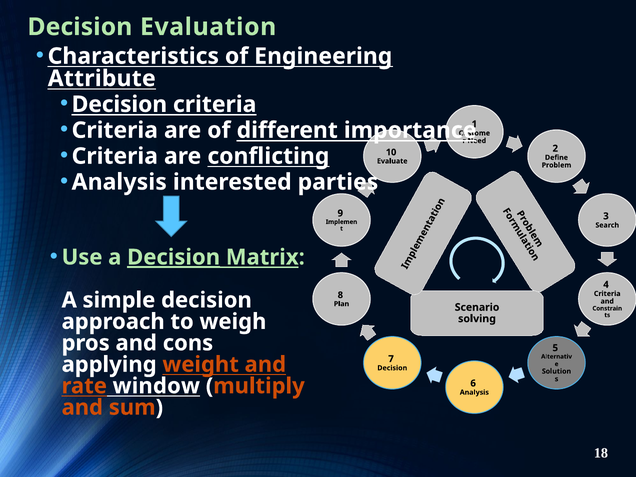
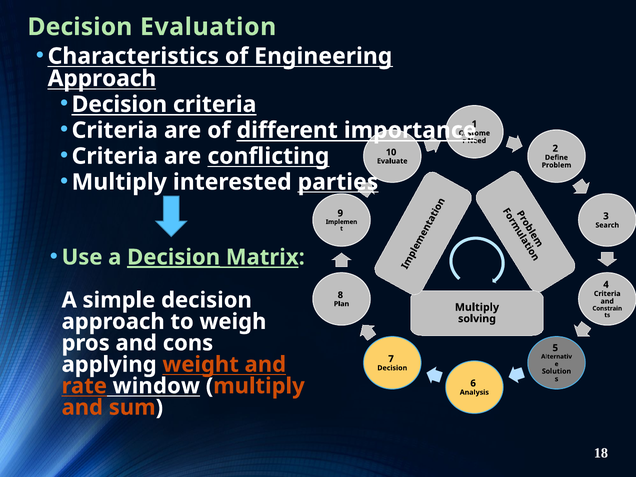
Attribute: Attribute -> Approach (102, 79)
Analysis: Analysis -> Multiply (119, 182)
parties underline: none -> present (338, 182)
Scenario: Scenario -> Multiply (477, 307)
